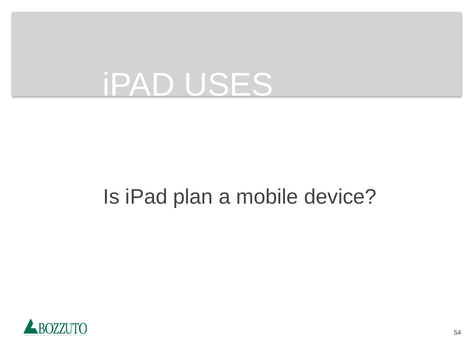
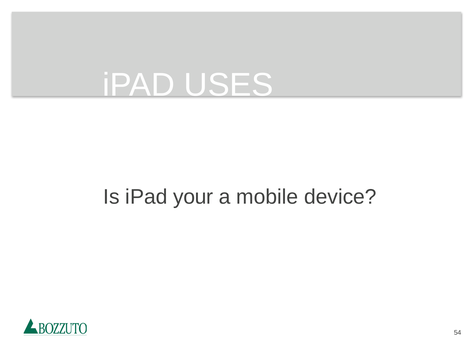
plan: plan -> your (193, 197)
